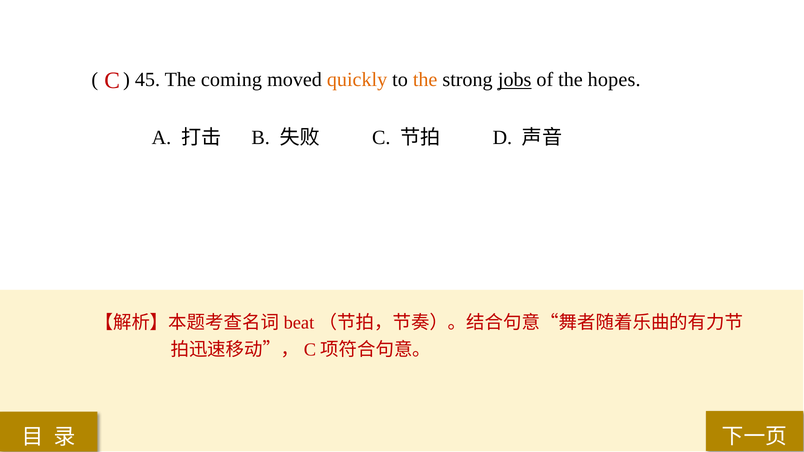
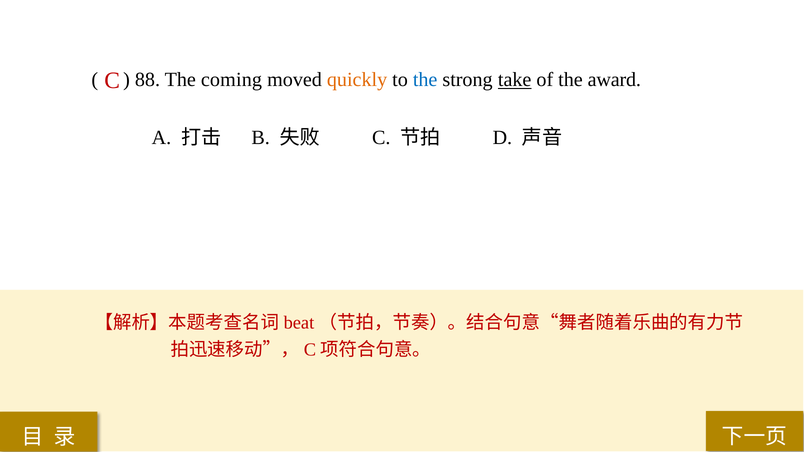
45: 45 -> 88 (147, 80)
the colour: orange -> blue (425, 80)
jobs: jobs -> take (515, 80)
hopes: hopes -> award (614, 80)
